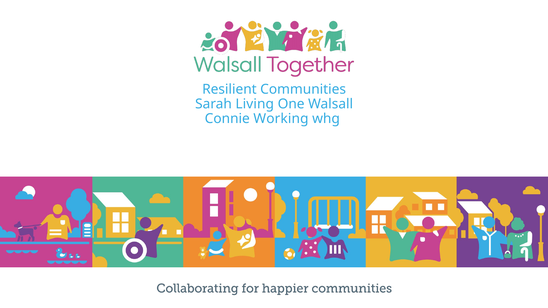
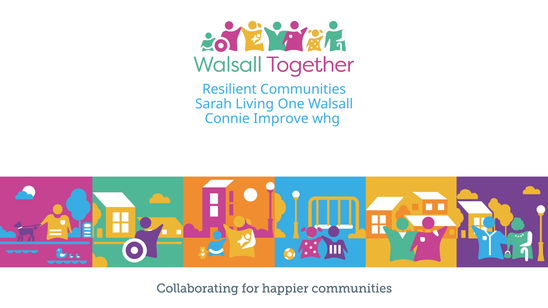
Working: Working -> Improve (281, 119)
